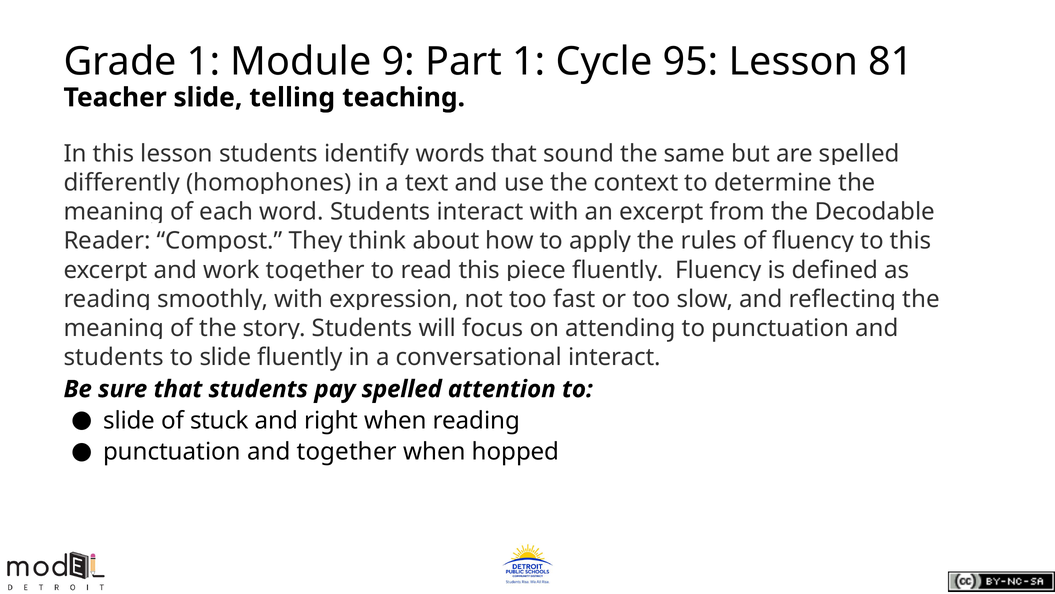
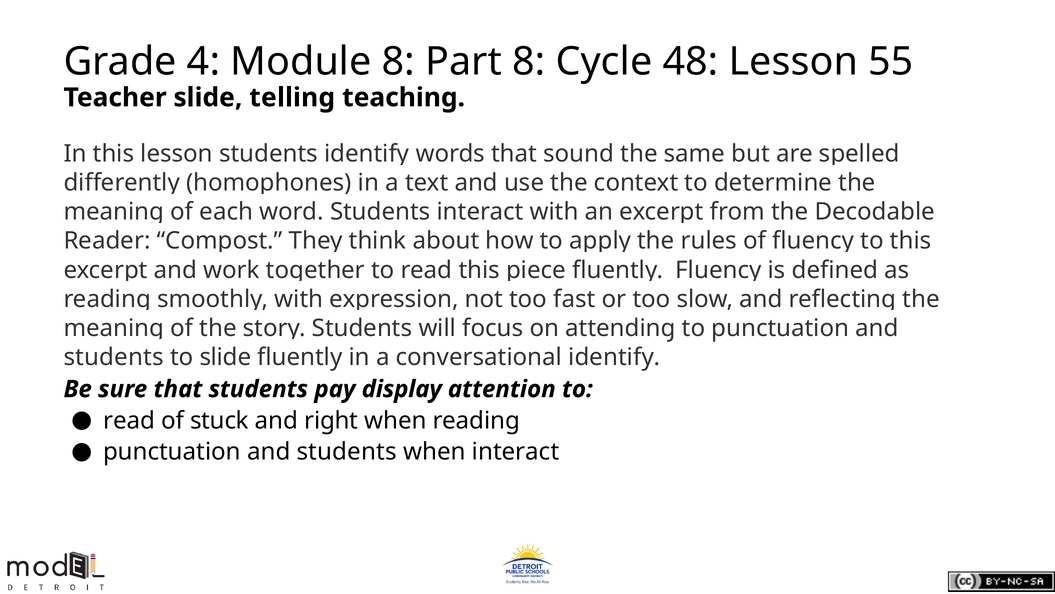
Grade 1: 1 -> 4 (204, 62)
Module 9: 9 -> 8 (398, 62)
Part 1: 1 -> 8 (529, 62)
95: 95 -> 48 (691, 62)
81: 81 -> 55 (891, 62)
conversational interact: interact -> identify (614, 357)
pay spelled: spelled -> display (402, 389)
slide: slide -> read (129, 420)
together: together -> students (347, 451)
when hopped: hopped -> interact (516, 451)
